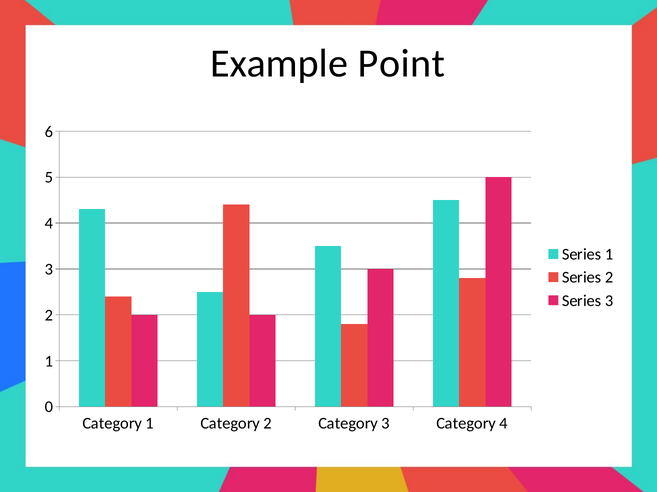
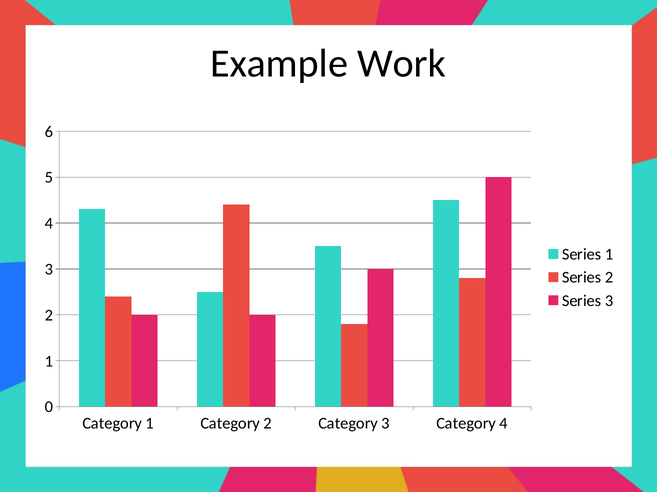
Point: Point -> Work (402, 64)
